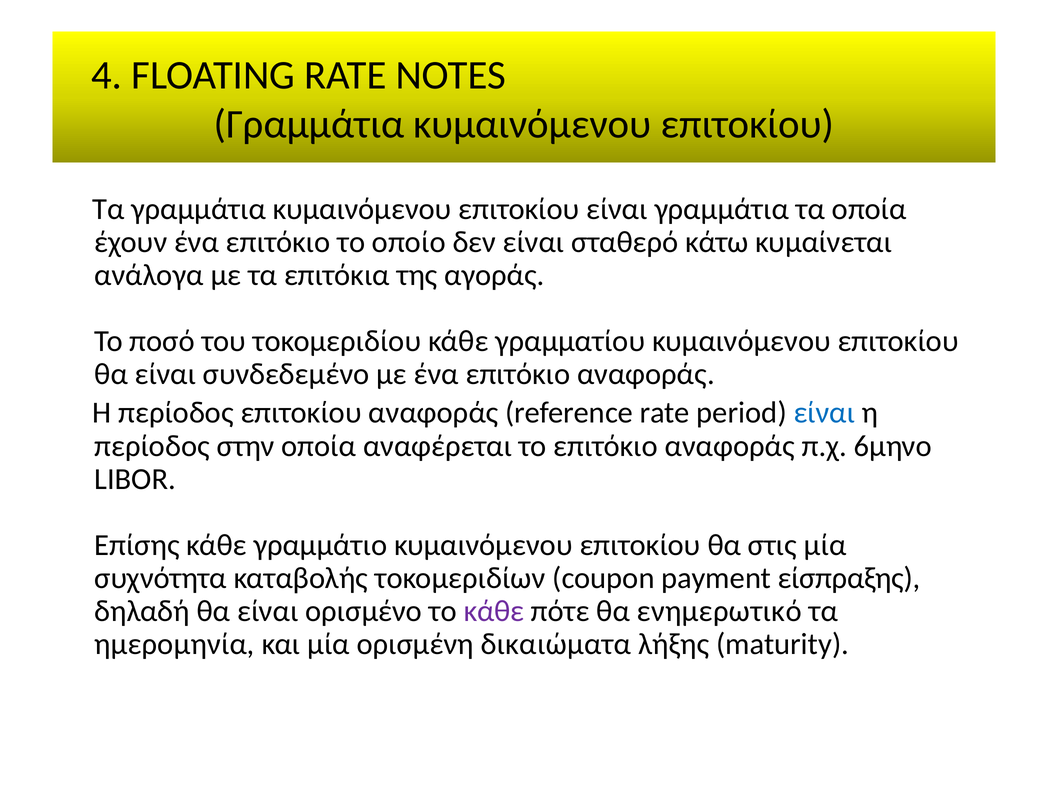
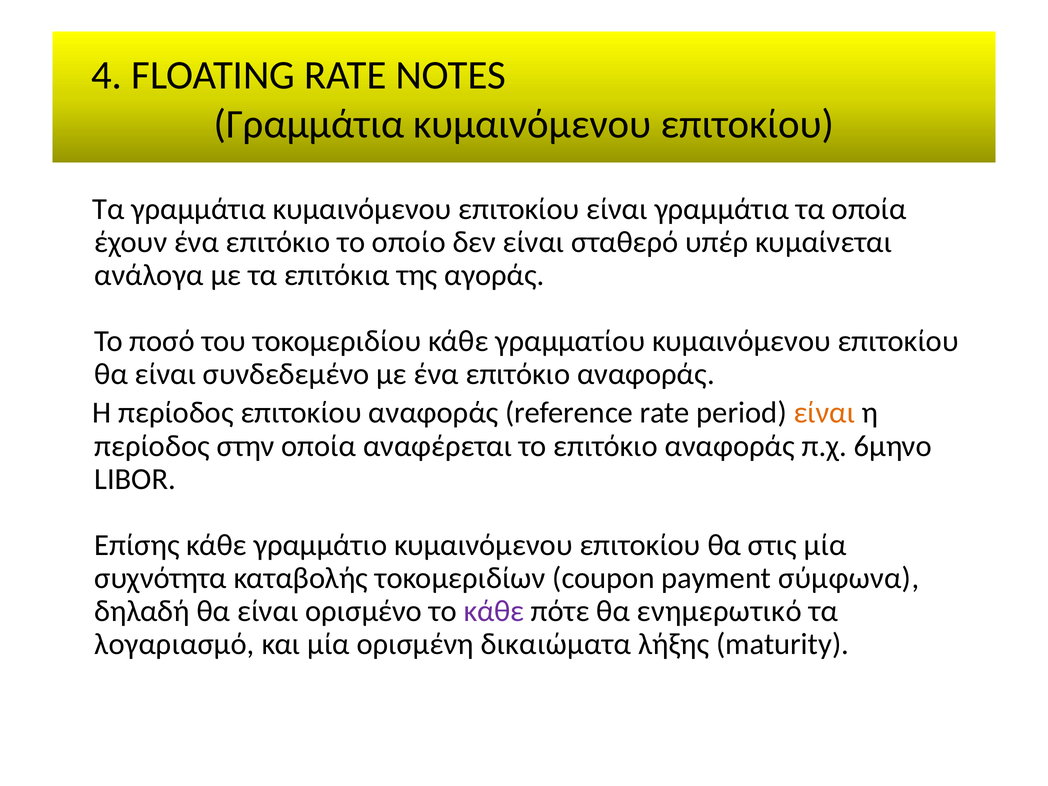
κάτω: κάτω -> υπέρ (717, 242)
είναι colour: blue -> orange (824, 413)
είσπραξης: είσπραξης -> σύμφωνα (849, 578)
ημερομηνία: ημερομηνία -> λογαριασμό (174, 644)
